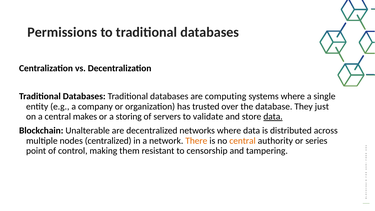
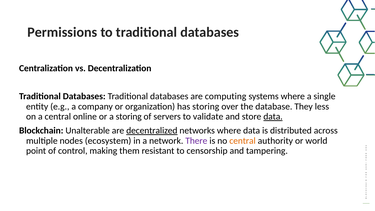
has trusted: trusted -> storing (206, 106)
just: just -> less (322, 106)
makes: makes -> online (85, 117)
decentralized underline: none -> present (152, 131)
centralized: centralized -> ecosystem (108, 141)
There colour: orange -> purple (196, 141)
series: series -> world (316, 141)
